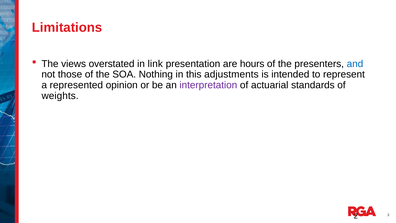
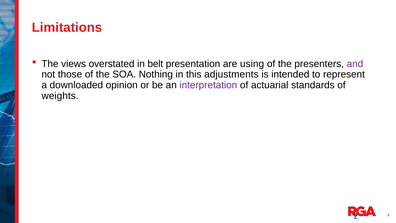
link: link -> belt (155, 64)
hours: hours -> using (252, 64)
and colour: blue -> purple (355, 64)
represented: represented -> downloaded (76, 85)
